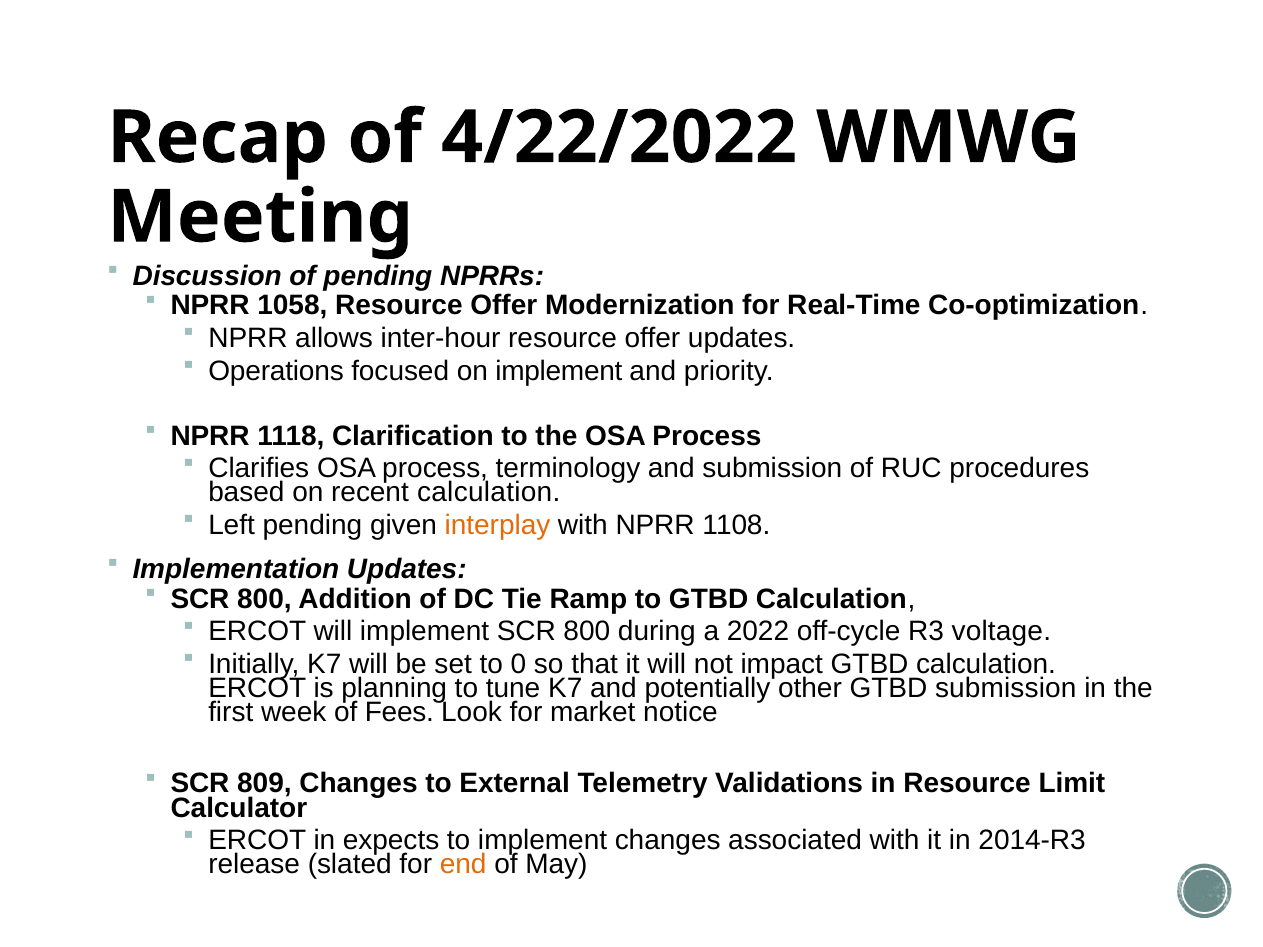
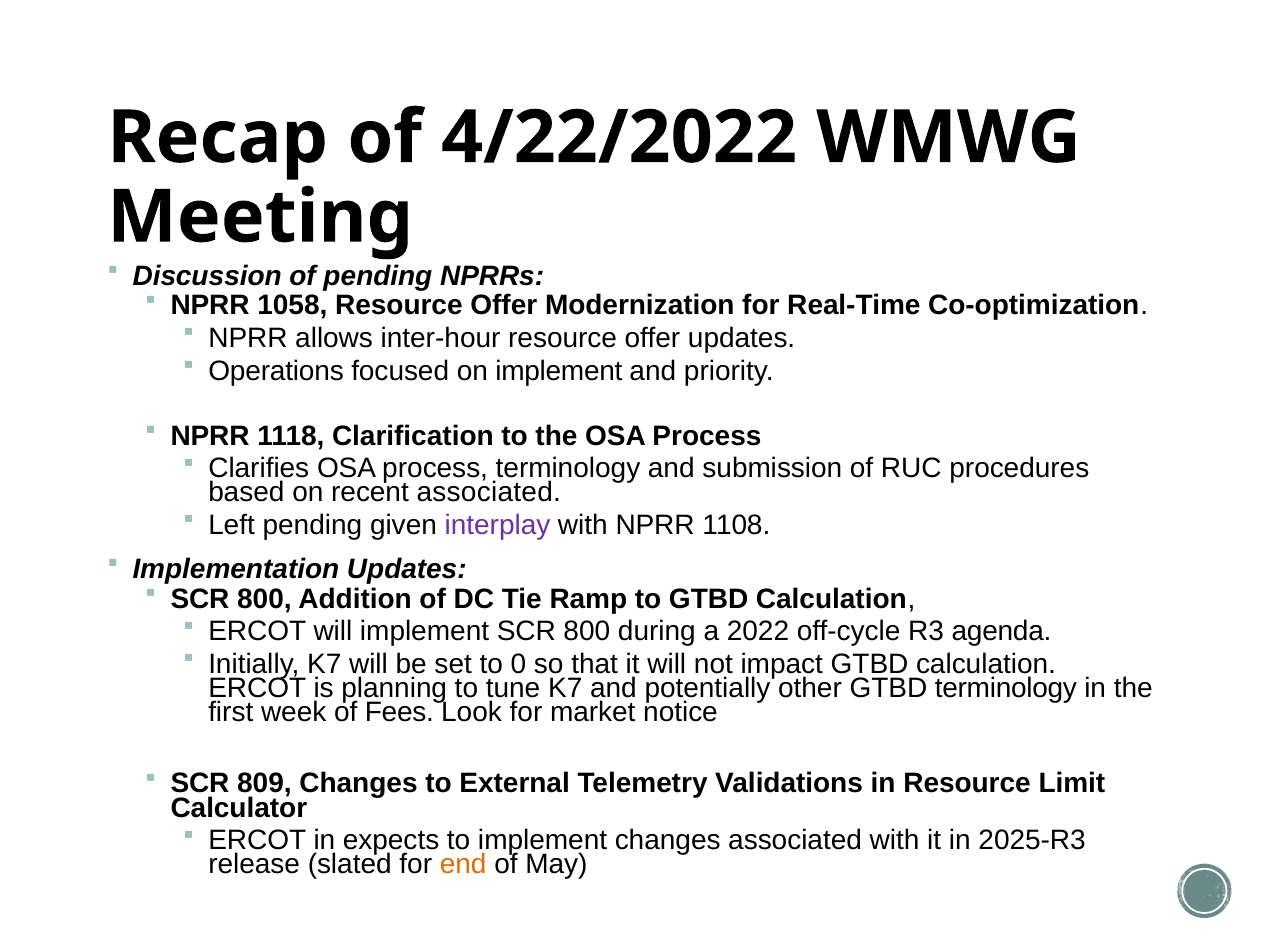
recent calculation: calculation -> associated (489, 493)
interplay colour: orange -> purple (498, 525)
voltage: voltage -> agenda (1002, 632)
GTBD submission: submission -> terminology (1006, 688)
2014-R3: 2014-R3 -> 2025-R3 (1032, 841)
